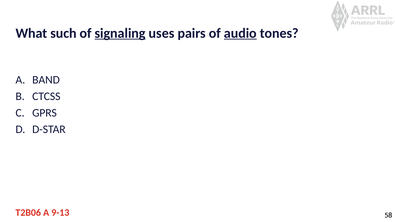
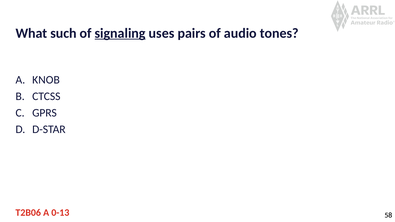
audio underline: present -> none (240, 33)
BAND: BAND -> KNOB (46, 80)
9-13: 9-13 -> 0-13 (60, 213)
